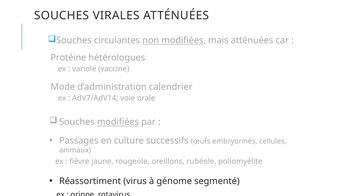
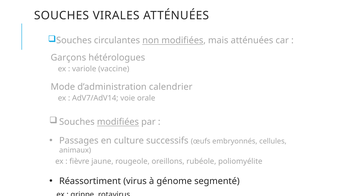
Protéine: Protéine -> Garçons (68, 58)
